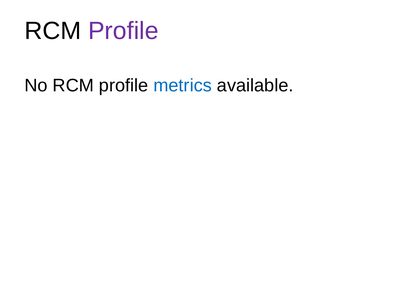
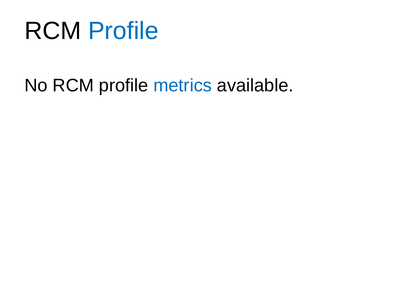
Profile colour: purple -> blue (123, 31)
